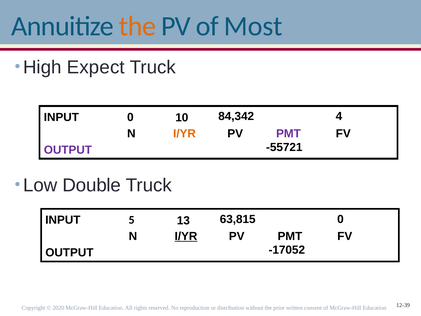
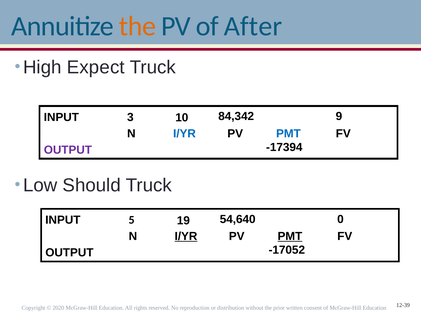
Most: Most -> After (253, 26)
INPUT 0: 0 -> 3 (130, 117)
4: 4 -> 9 (339, 116)
I/YR colour: orange -> blue (184, 133)
PMT colour: purple -> blue (288, 133)
-55721: -55721 -> -17394 (284, 147)
Double: Double -> Should (92, 185)
63,815: 63,815 -> 54,640 (238, 219)
13: 13 -> 19 (183, 220)
PMT underline: none -> present (290, 236)
